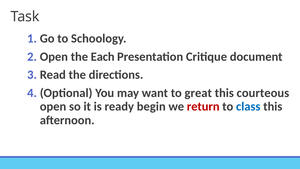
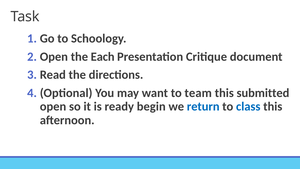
great: great -> team (198, 93)
courteous: courteous -> submitted (263, 93)
return colour: red -> blue (203, 106)
